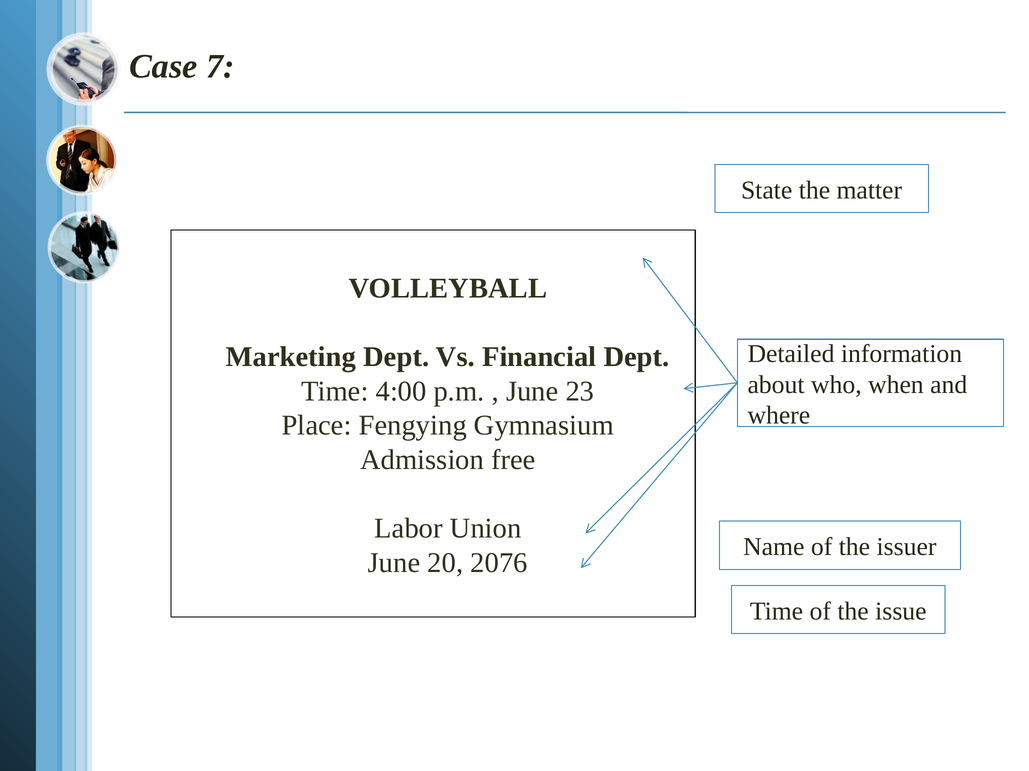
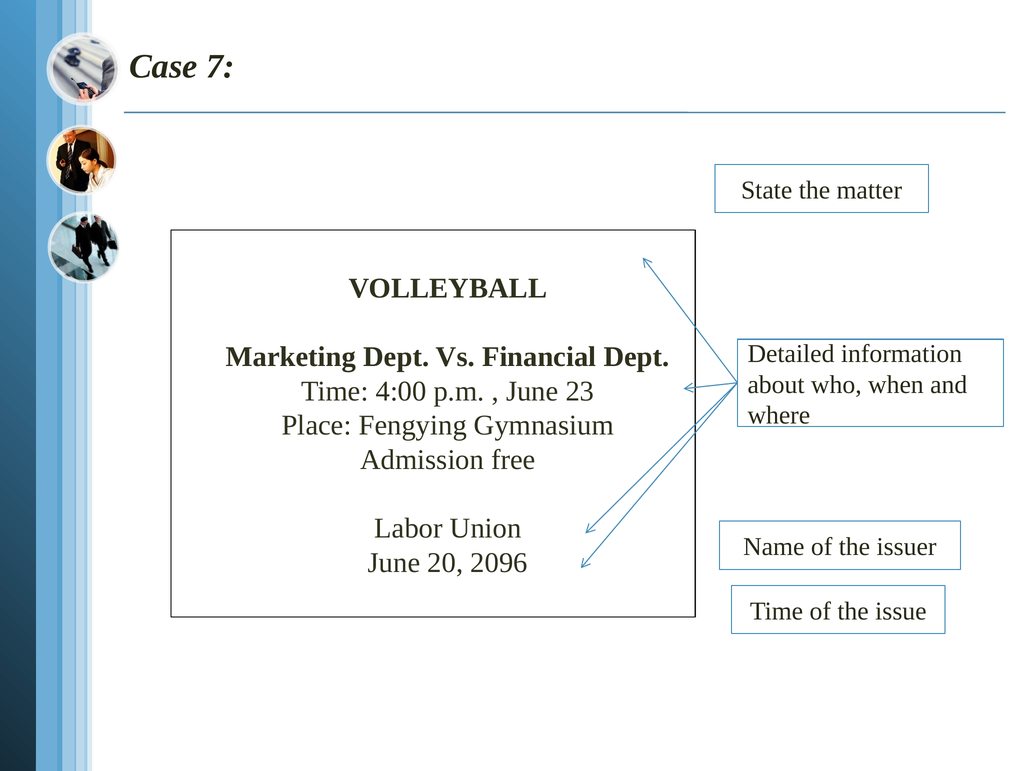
2076: 2076 -> 2096 (499, 563)
